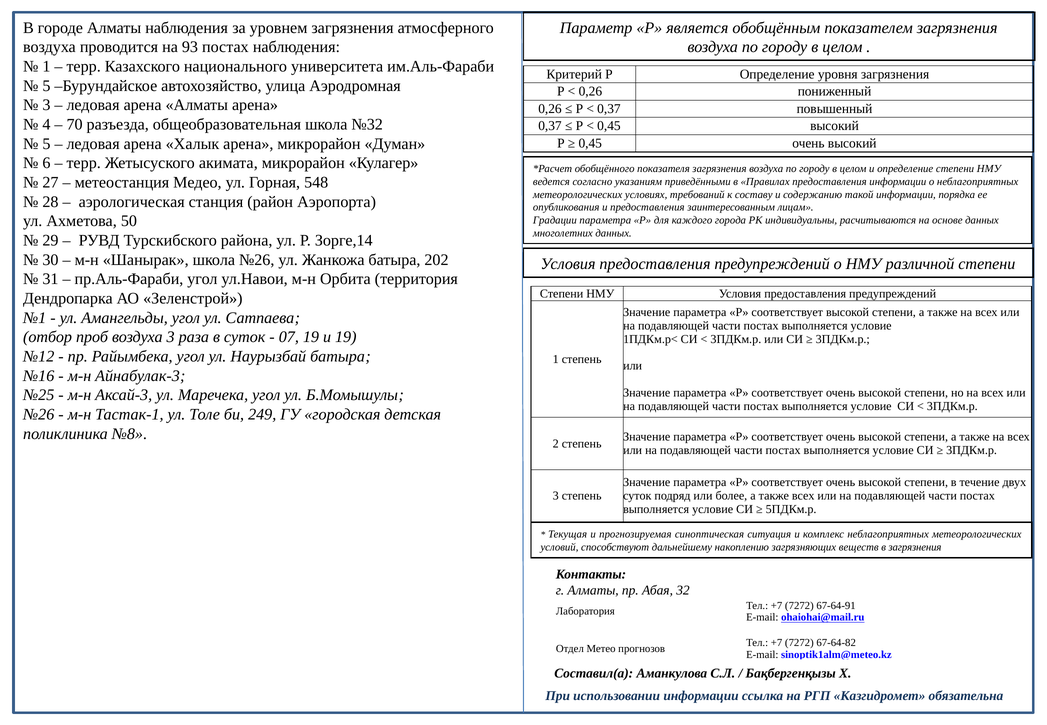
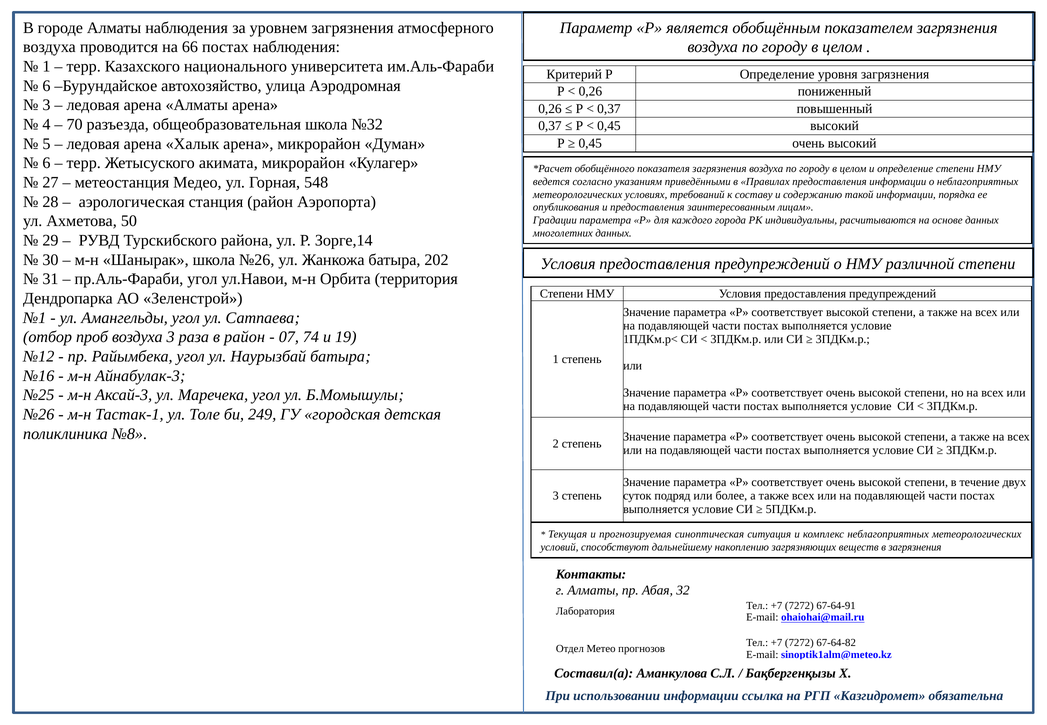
93: 93 -> 66 (190, 47)
5: 5 -> 6 (46, 86)
в суток: суток -> район (245, 337)
07 19: 19 -> 74 (311, 337)
